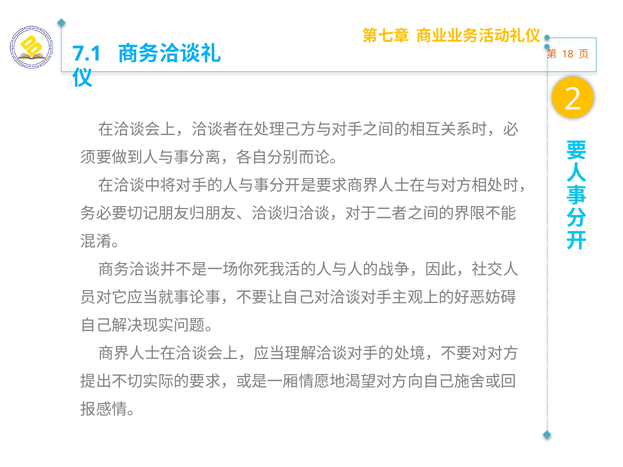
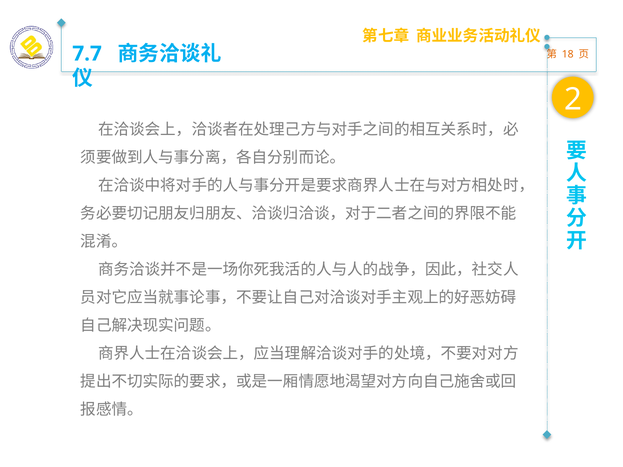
7.1: 7.1 -> 7.7 (87, 54)
